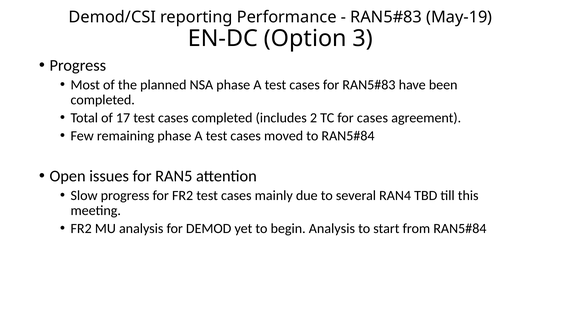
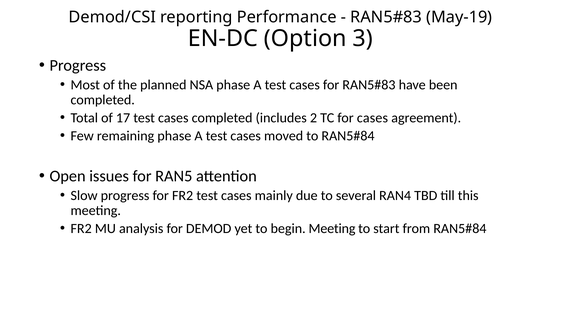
begin Analysis: Analysis -> Meeting (332, 229)
